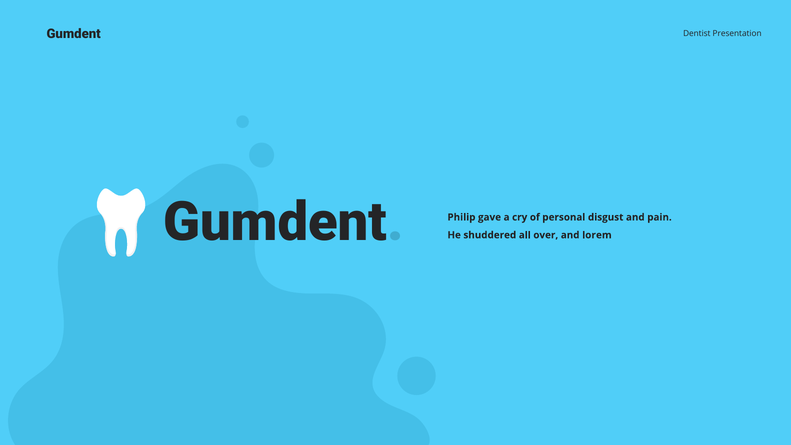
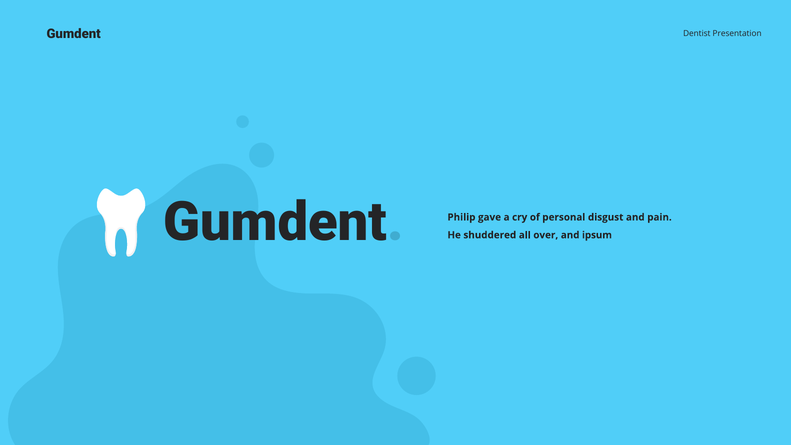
lorem: lorem -> ipsum (597, 235)
